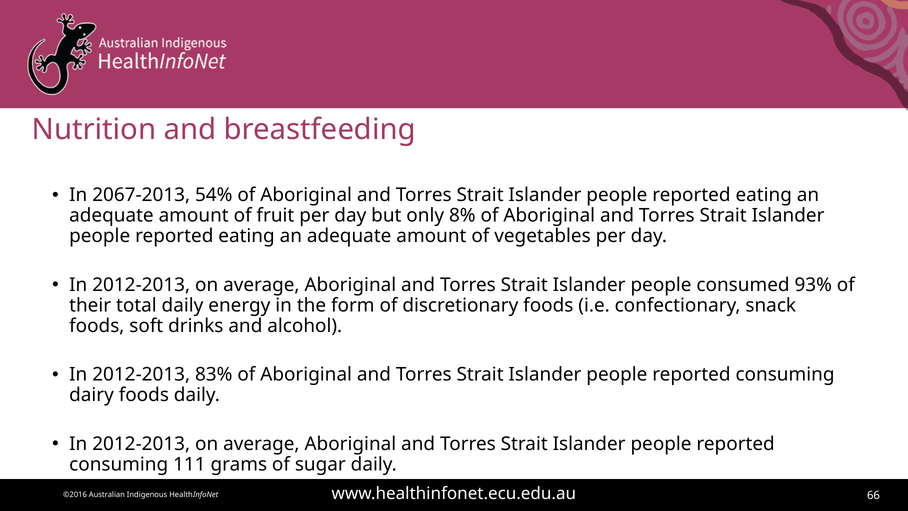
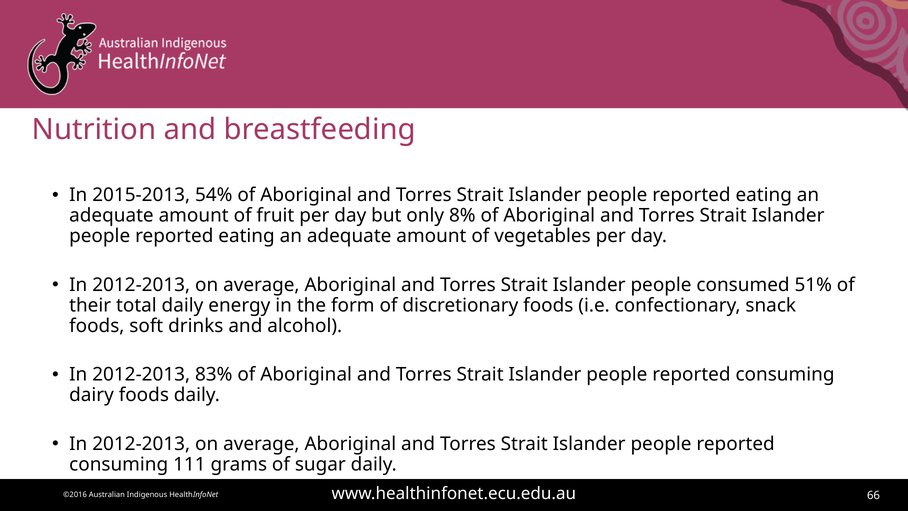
2067-2013: 2067-2013 -> 2015-2013 (141, 195)
93%: 93% -> 51% (813, 285)
